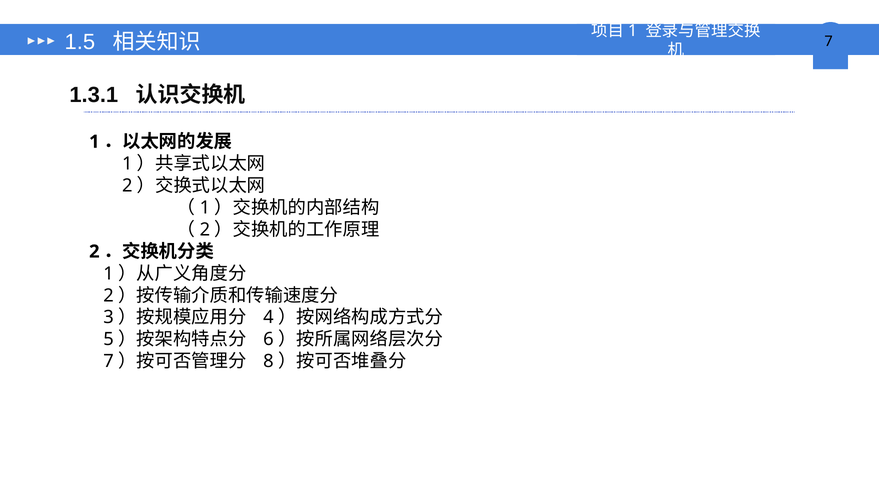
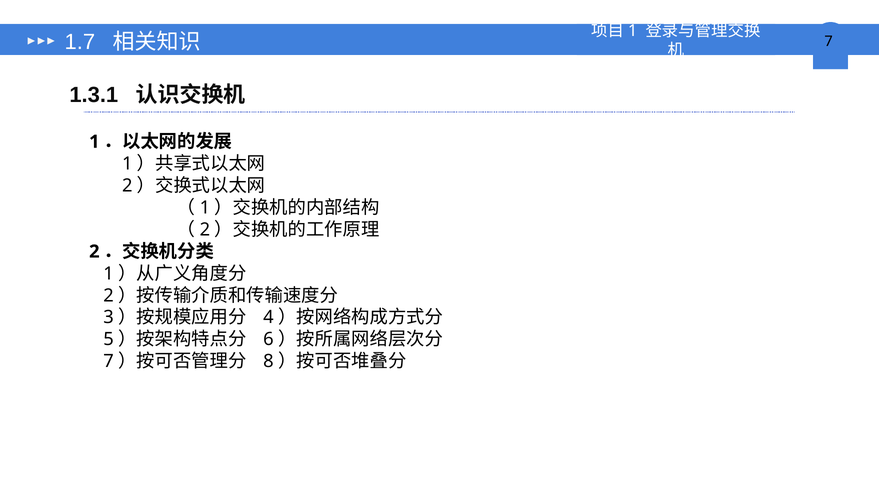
1.5: 1.5 -> 1.7 (80, 42)
